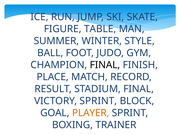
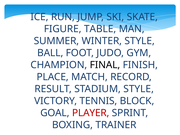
STADIUM FINAL: FINAL -> STYLE (139, 89)
VICTORY SPRINT: SPRINT -> TENNIS (98, 101)
PLAYER colour: orange -> red (91, 113)
